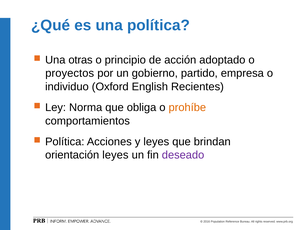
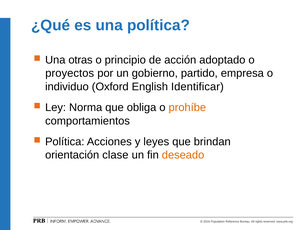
Recientes: Recientes -> Identificar (197, 86)
orientación leyes: leyes -> clase (115, 155)
deseado colour: purple -> orange (183, 155)
